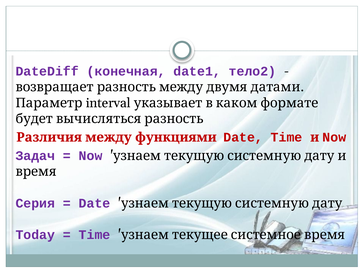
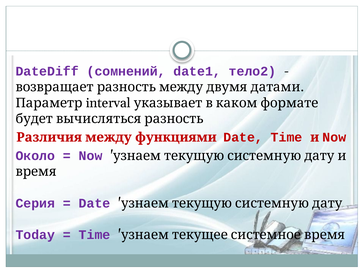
конечная: конечная -> сомнений (126, 71)
Задач: Задач -> Около (35, 156)
